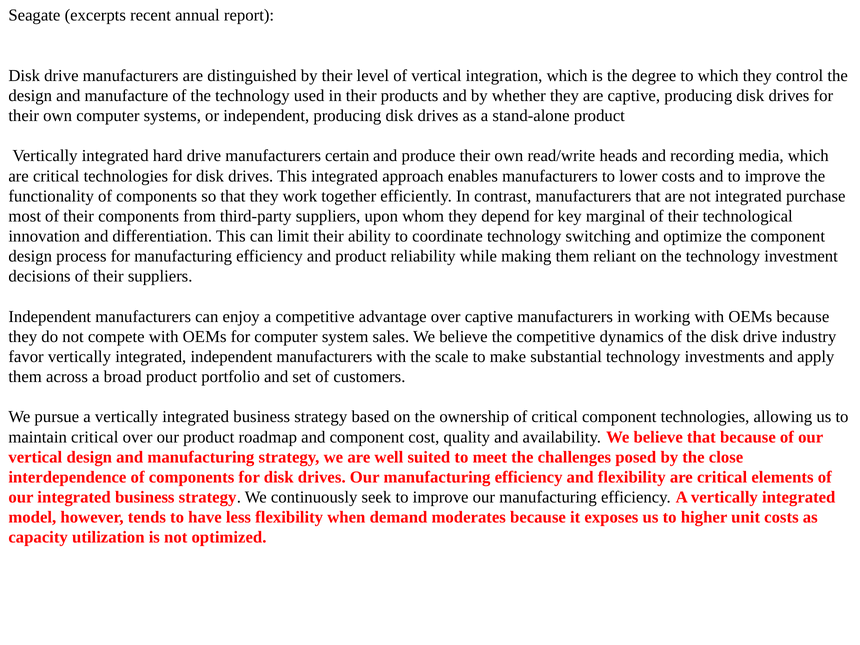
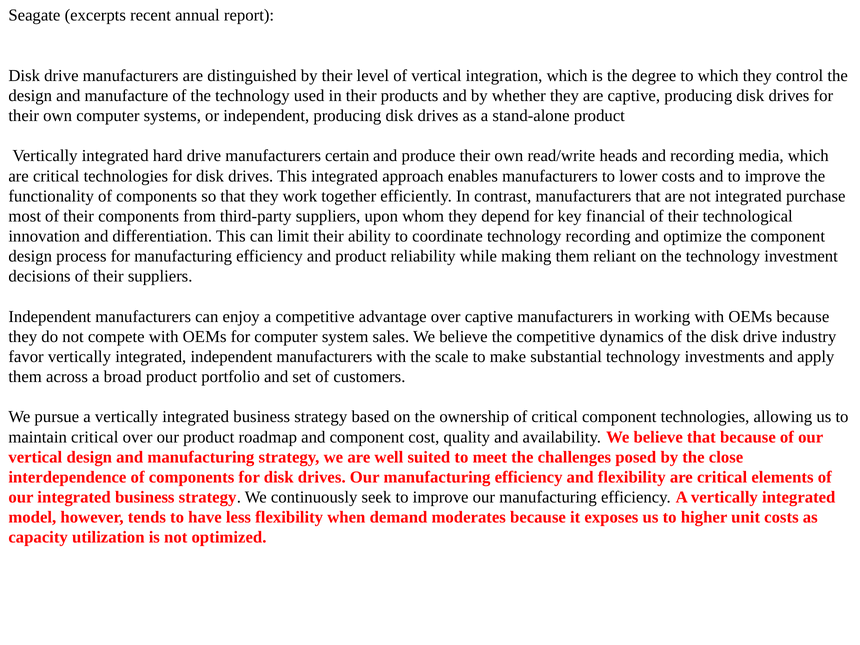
marginal: marginal -> financial (616, 216)
technology switching: switching -> recording (598, 236)
